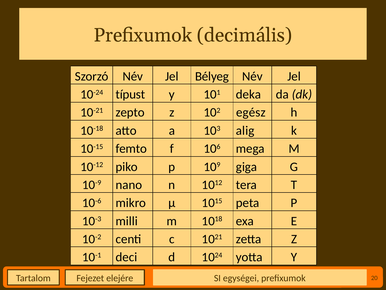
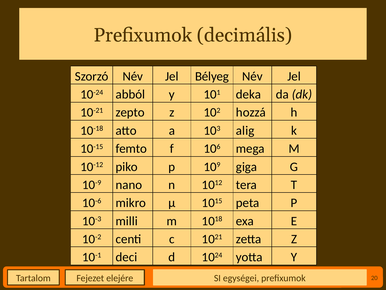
típust: típust -> abból (130, 94)
egész: egész -> hozzá (251, 112)
